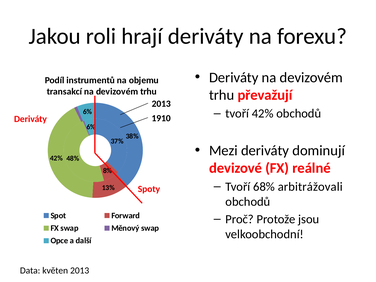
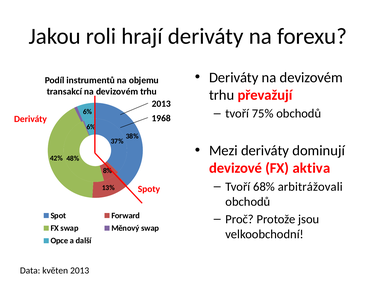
tvoří 42%: 42% -> 75% (263, 114)
1910: 1910 -> 1968 (161, 118)
reálné: reálné -> aktiva (311, 168)
